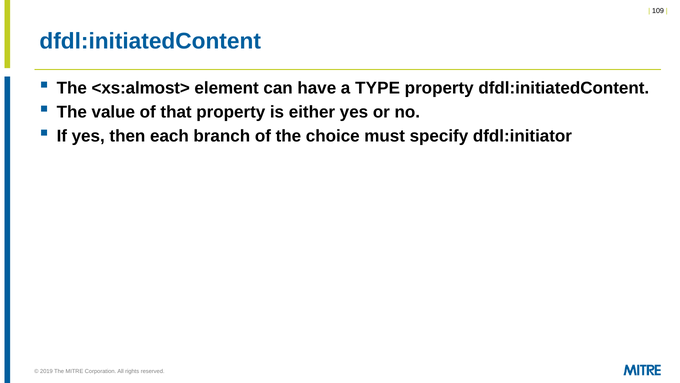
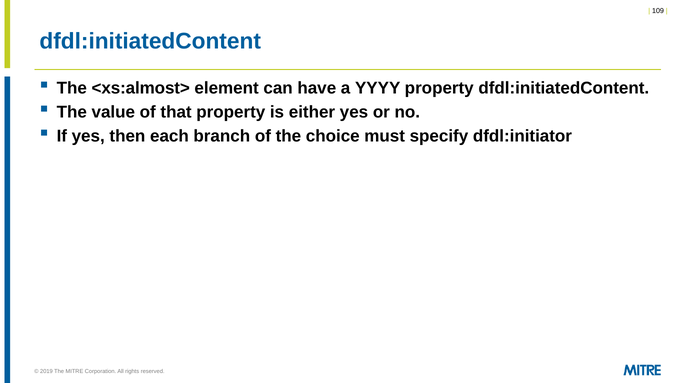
TYPE: TYPE -> YYYY (378, 88)
